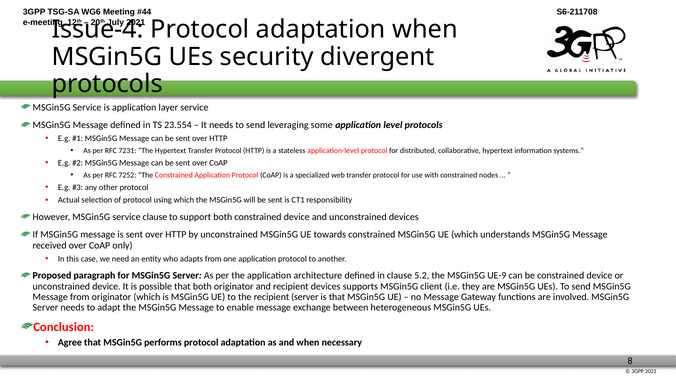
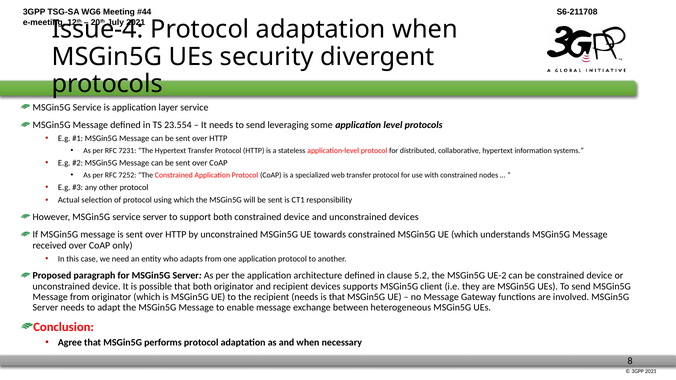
service clause: clause -> server (155, 217)
UE-9: UE-9 -> UE-2 (497, 276)
recipient server: server -> needs (305, 297)
